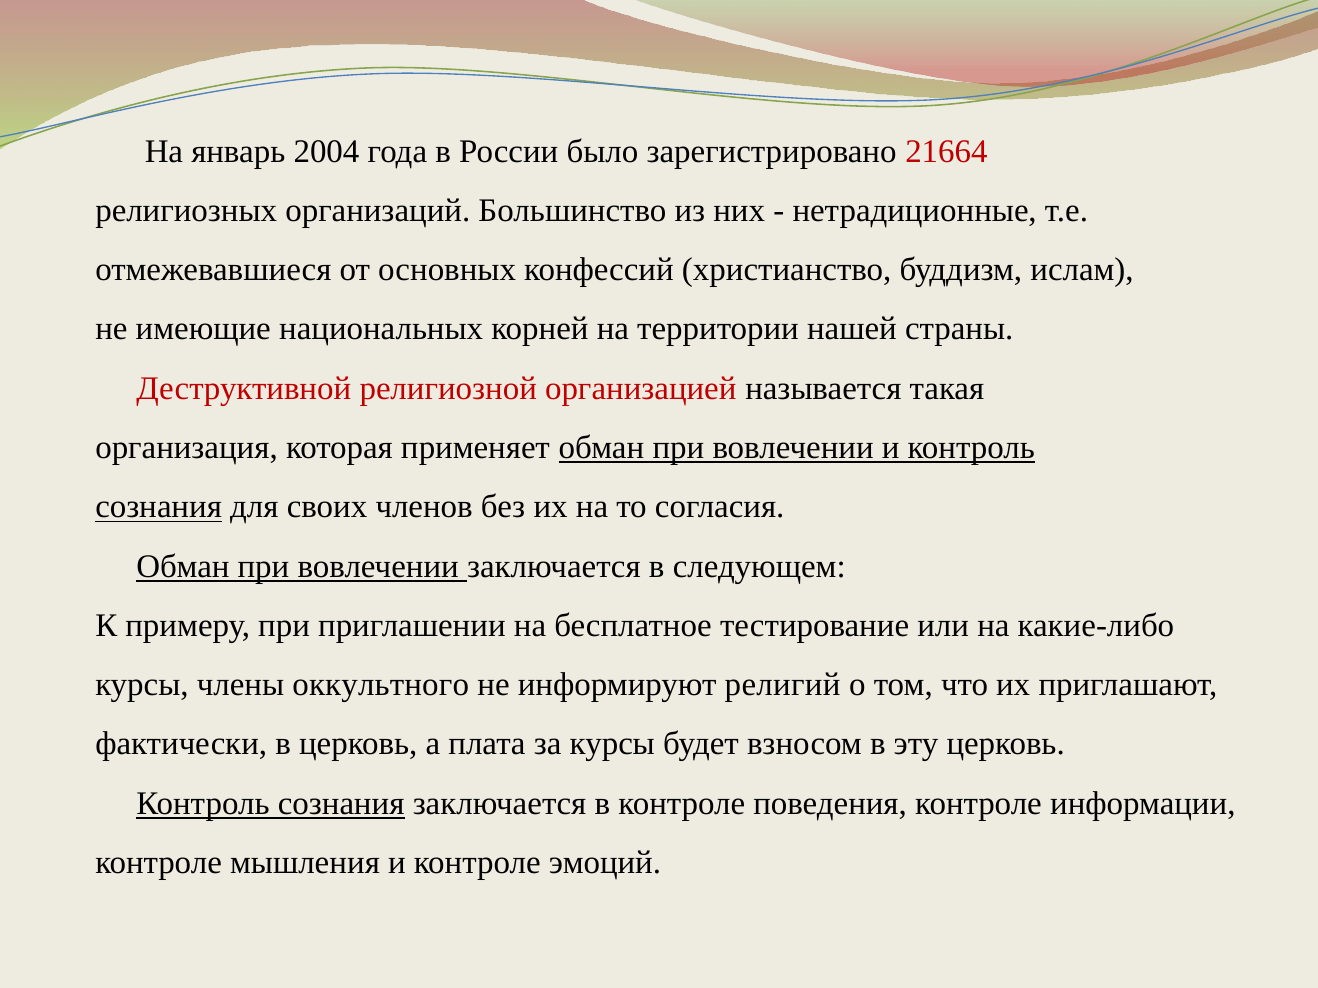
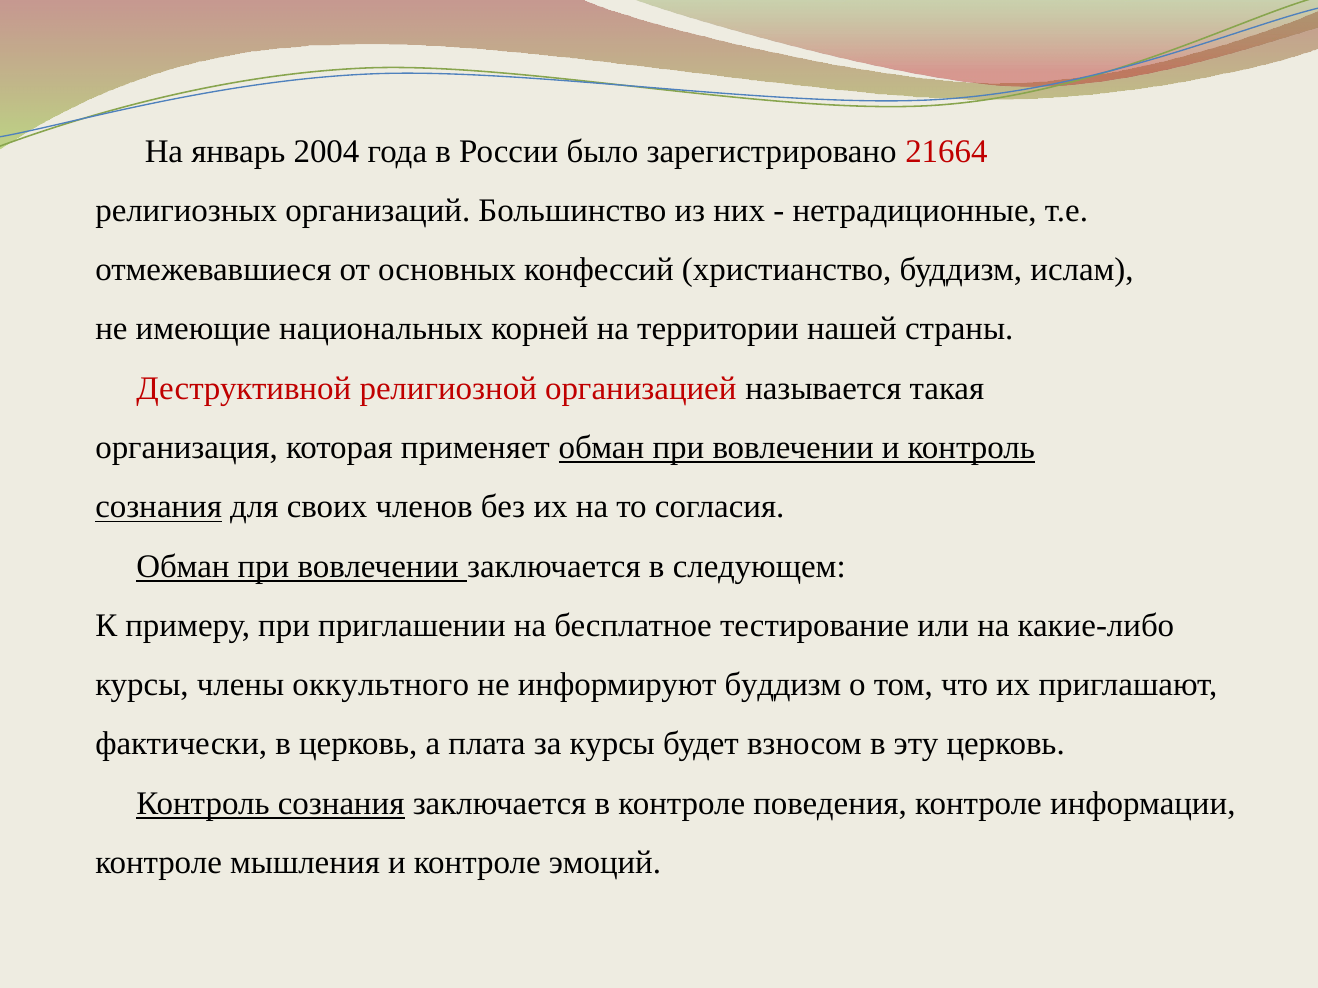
информируют религий: религий -> буддизм (783, 685)
